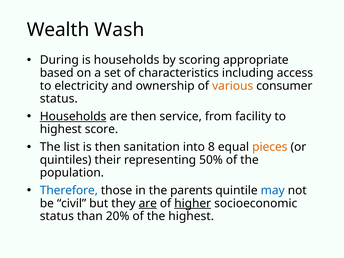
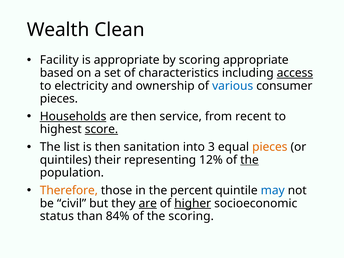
Wash: Wash -> Clean (120, 30)
During: During -> Facility (59, 60)
is households: households -> appropriate (127, 60)
access underline: none -> present (295, 73)
various colour: orange -> blue (233, 86)
status: status -> pieces (59, 99)
facility: facility -> recent (253, 116)
score underline: none -> present (101, 129)
8: 8 -> 3 (211, 147)
50%: 50% -> 12% (211, 160)
the underline: none -> present (249, 160)
Therefore colour: blue -> orange (69, 190)
parents: parents -> percent (191, 190)
20%: 20% -> 84% (118, 216)
the highest: highest -> scoring (191, 216)
